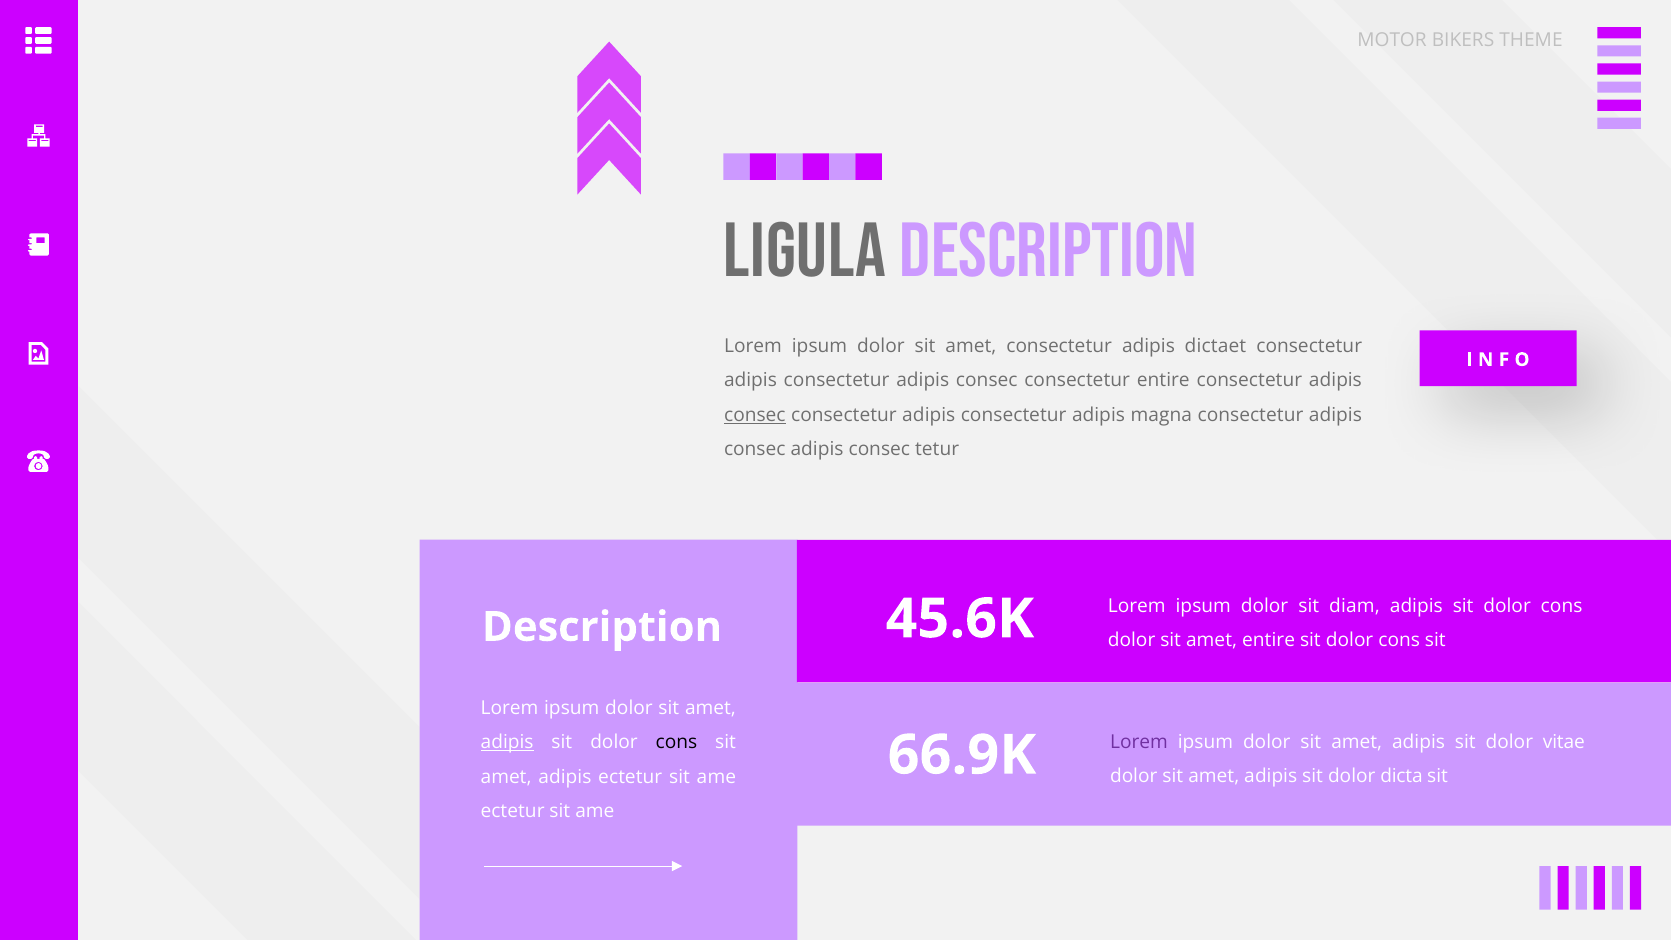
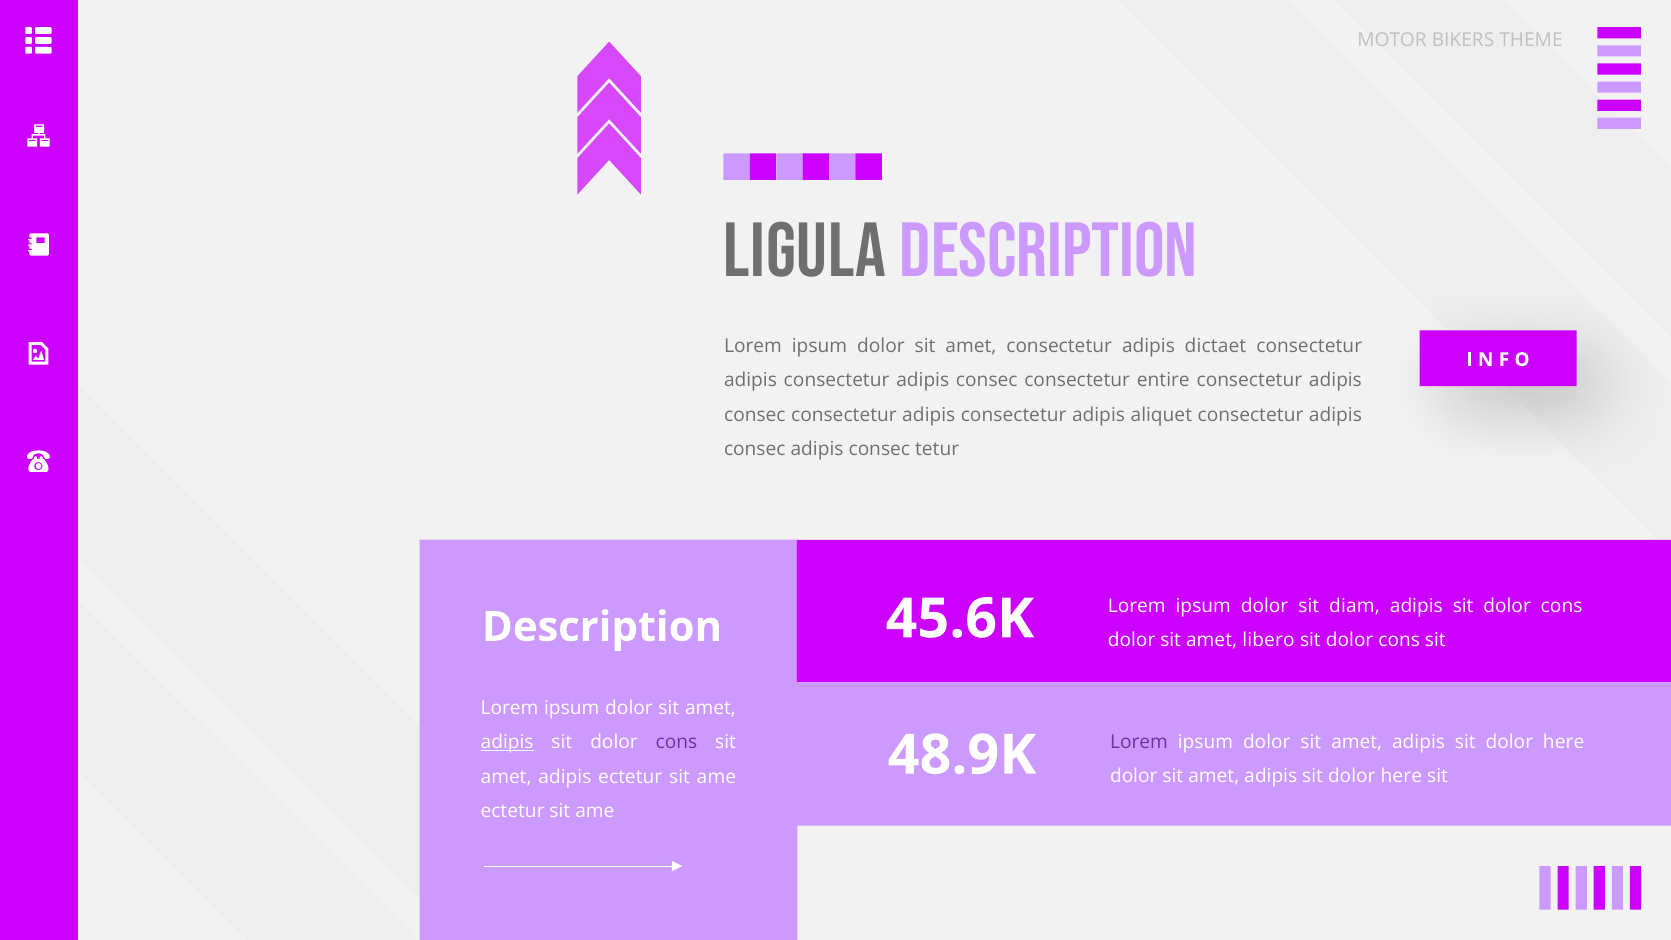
consec underline: present -> none (755, 415)
magna: magna -> aliquet (1161, 415)
amet entire: entire -> libero (1268, 640)
66.9K: 66.9K -> 48.9K (962, 755)
vitae: vitae -> here (1564, 742)
cons colour: black -> purple (677, 742)
dicta: dicta -> here (1401, 777)
